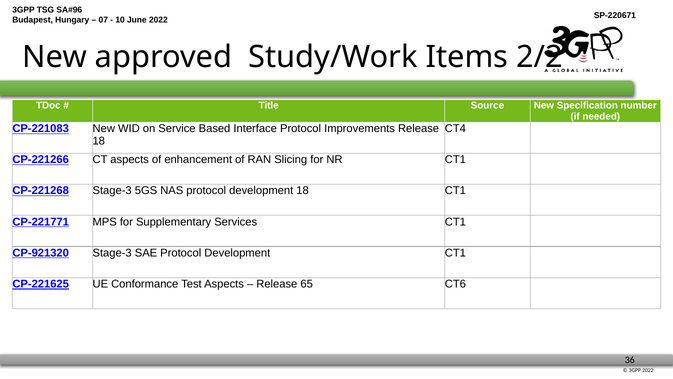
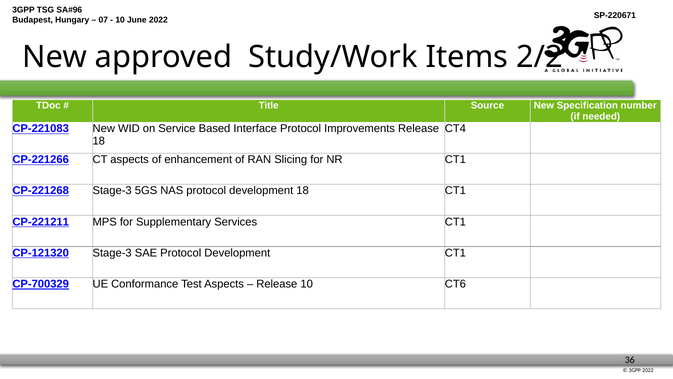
CP-221771: CP-221771 -> CP-221211 (41, 222)
CP-921320: CP-921320 -> CP-121320 (41, 253)
CP-221625: CP-221625 -> CP-700329 (41, 284)
Release 65: 65 -> 10 (307, 284)
